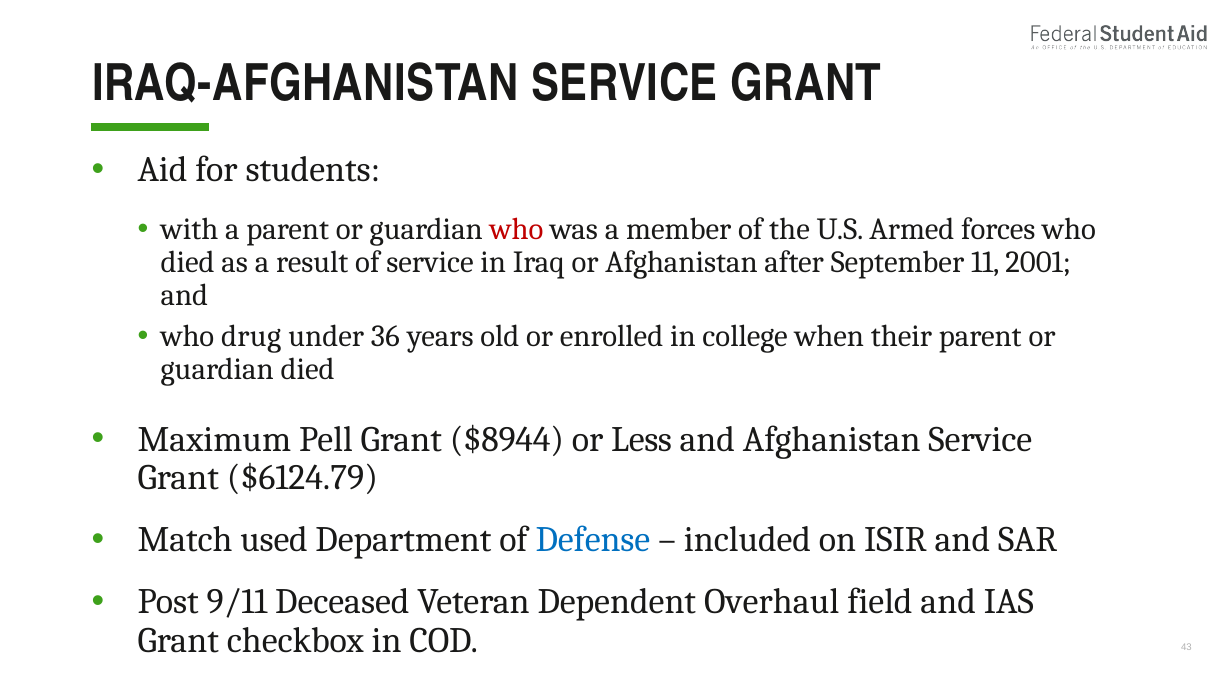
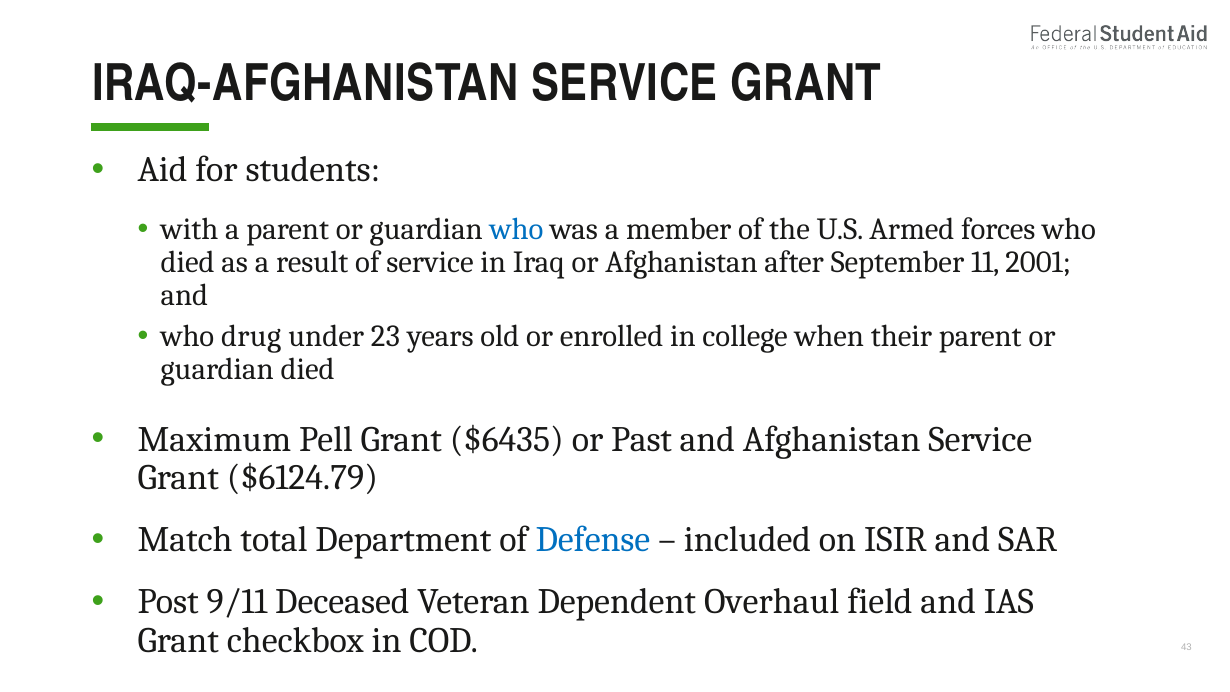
who colour: red -> blue (516, 229)
36: 36 -> 23 (385, 336)
$8944: $8944 -> $6435 (507, 439)
Less: Less -> Past (642, 439)
used: used -> total (274, 540)
